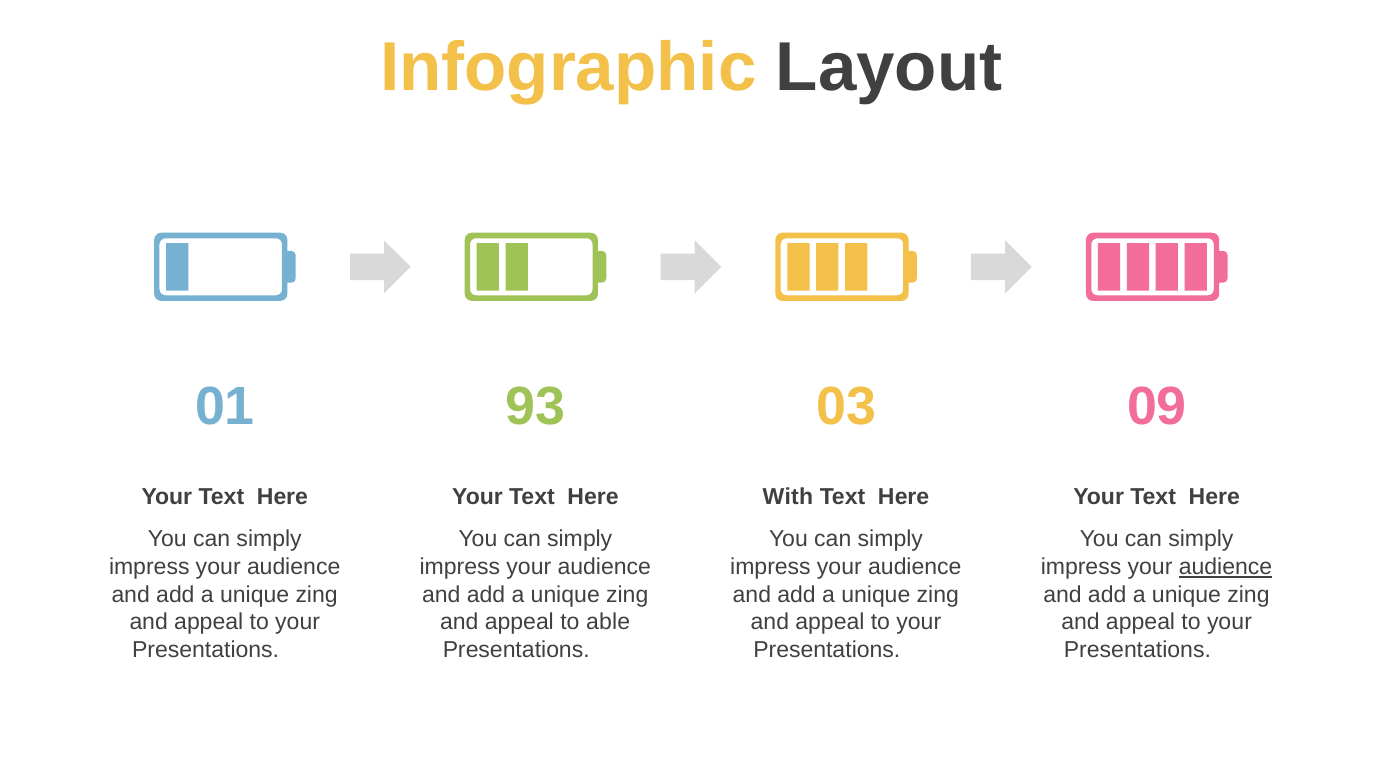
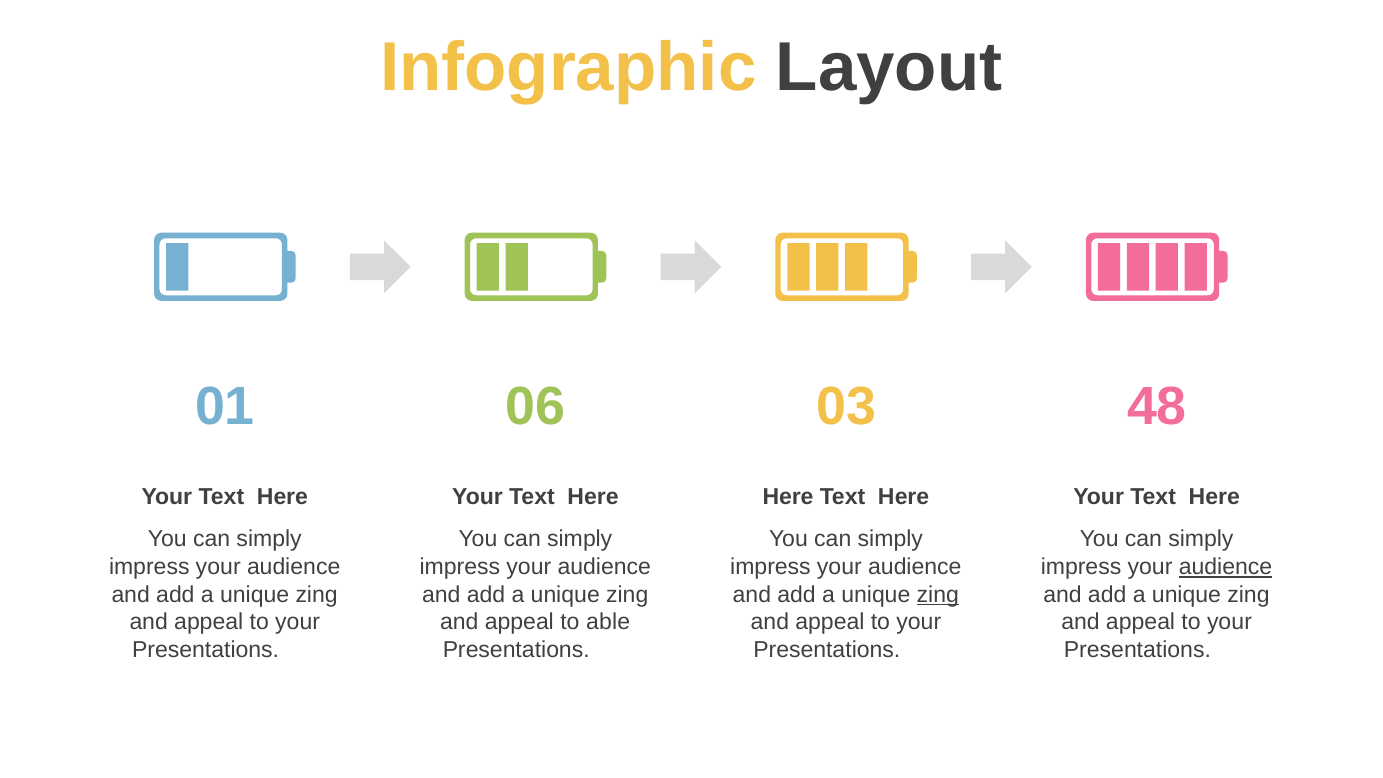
93: 93 -> 06 (536, 407)
09: 09 -> 48 (1157, 407)
With: With -> Here (788, 497)
zing underline: none -> present (938, 595)
